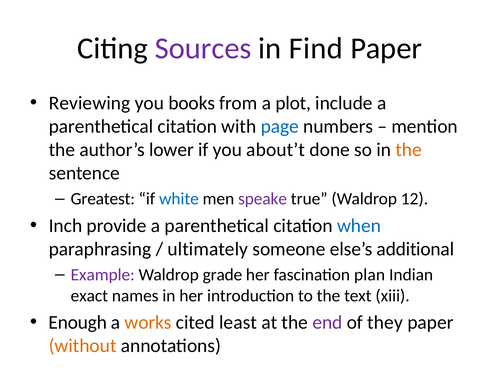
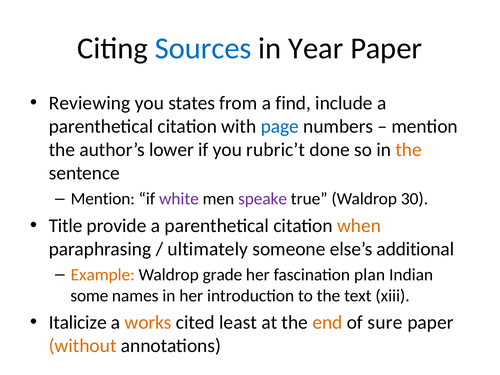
Sources colour: purple -> blue (203, 48)
Find: Find -> Year (316, 48)
books: books -> states (192, 103)
plot: plot -> find (293, 103)
about’t: about’t -> rubric’t (276, 150)
Greatest: Greatest -> Mention (103, 199)
white colour: blue -> purple (179, 199)
12: 12 -> 30 (414, 199)
Inch: Inch -> Title (66, 226)
when colour: blue -> orange (359, 226)
Example colour: purple -> orange (103, 275)
exact: exact -> some (89, 296)
Enough: Enough -> Italicize (78, 322)
end colour: purple -> orange (327, 322)
they: they -> sure (385, 322)
